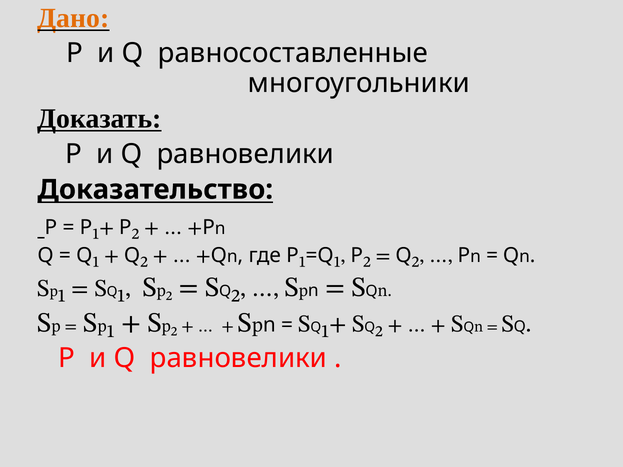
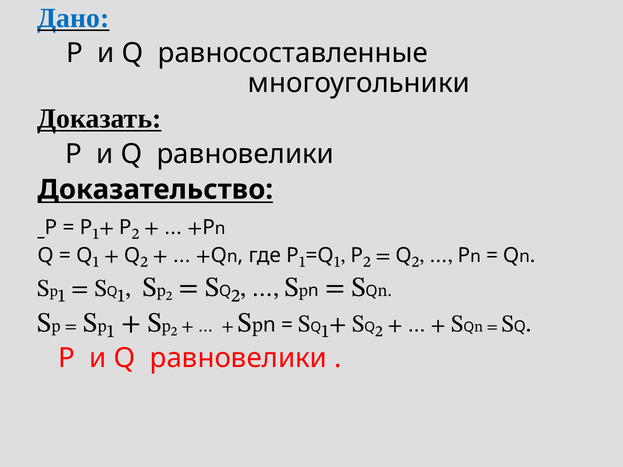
Дано colour: orange -> blue (73, 18)
